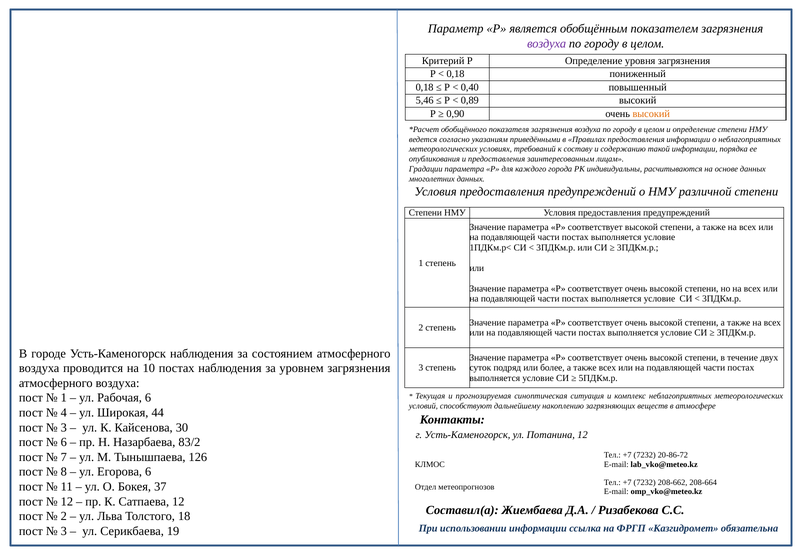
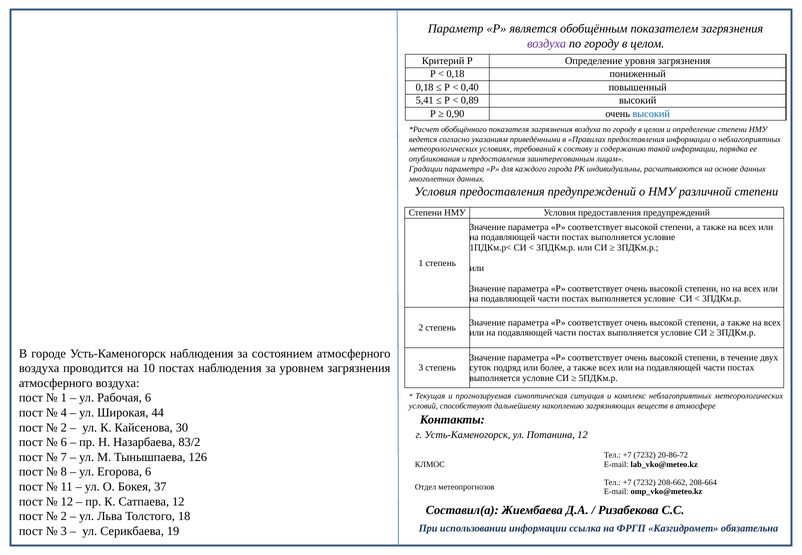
5,46: 5,46 -> 5,41 (425, 101)
высокий colour: orange -> blue (651, 114)
3: 3 -> 2 (64, 428)
